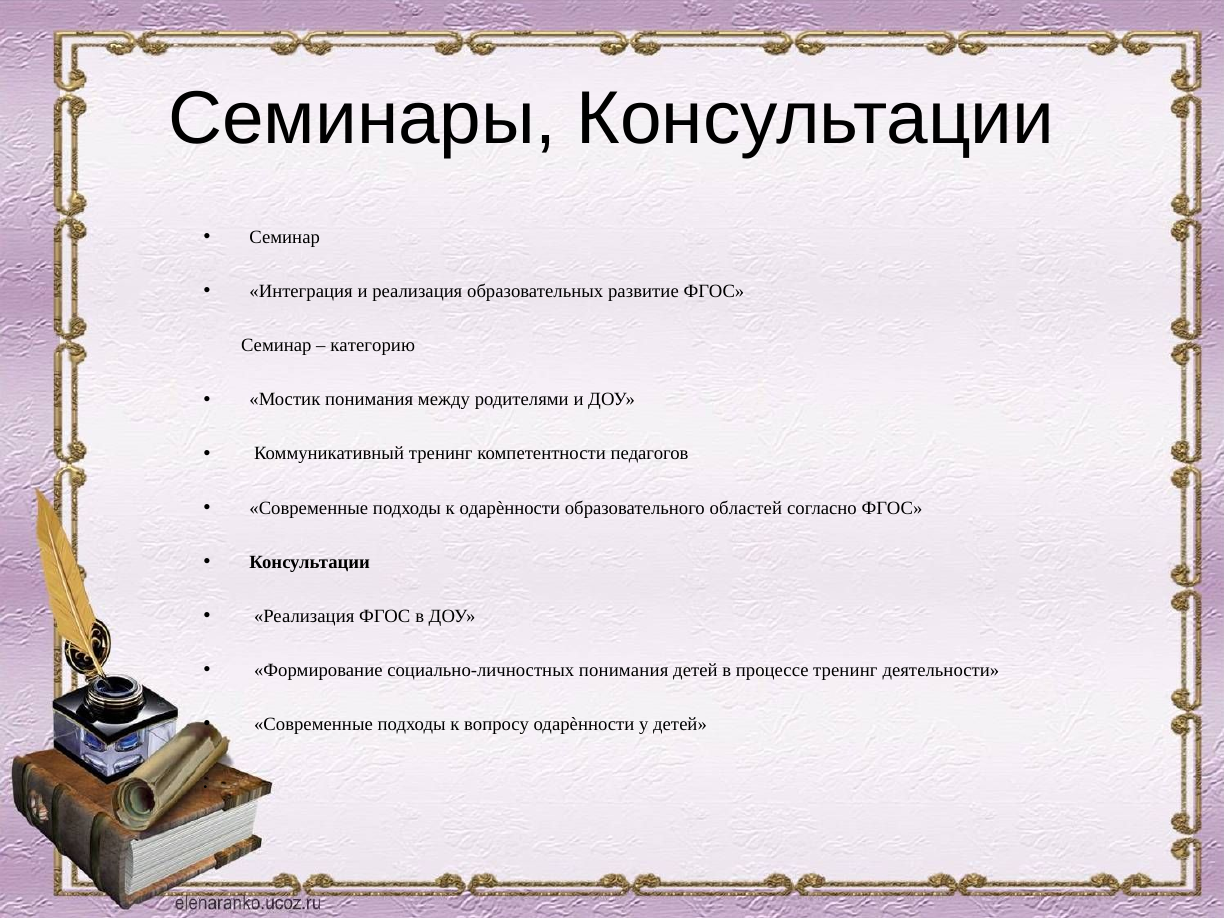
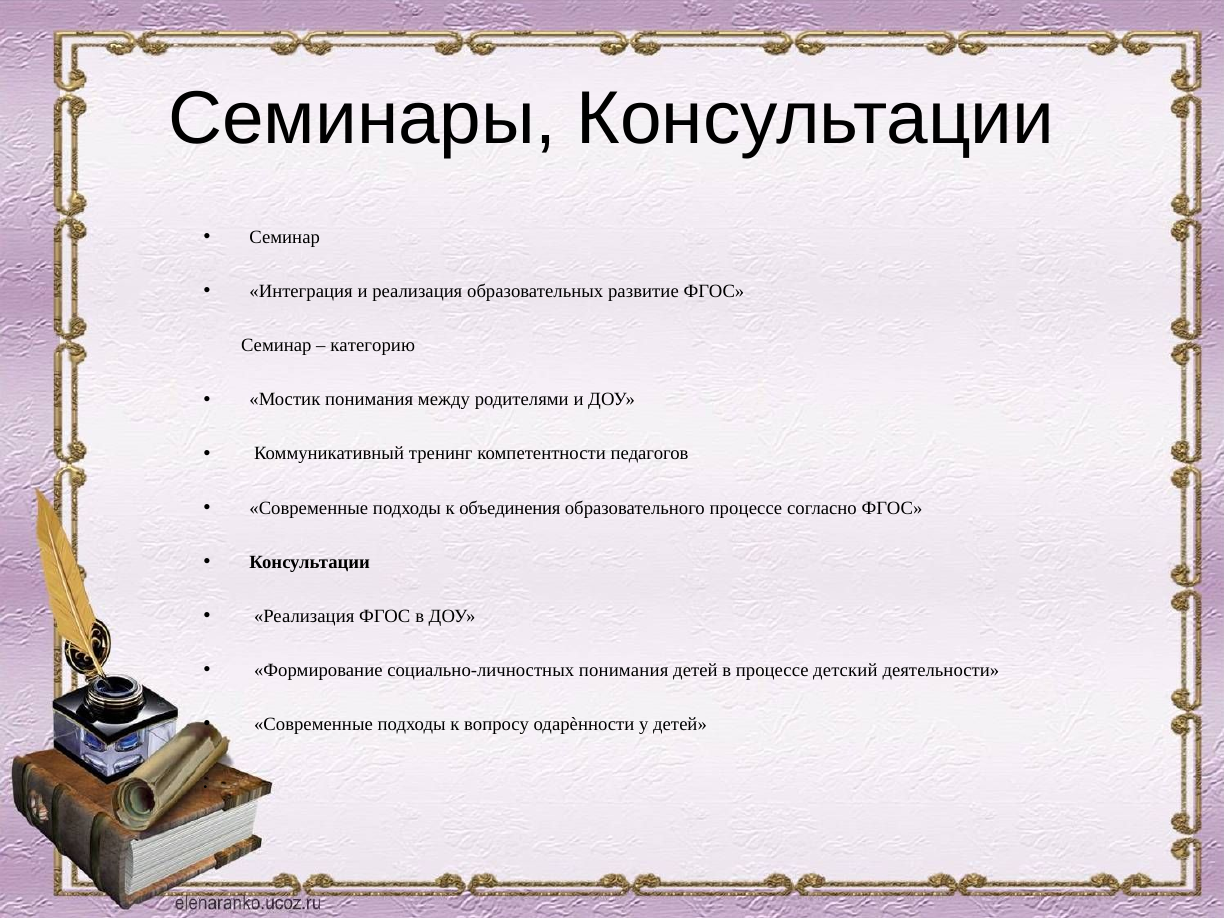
к одарѐнности: одарѐнности -> объединения (510, 508)
образовательного областей: областей -> процессе (746, 508)
процессе тренинг: тренинг -> детский (845, 670)
